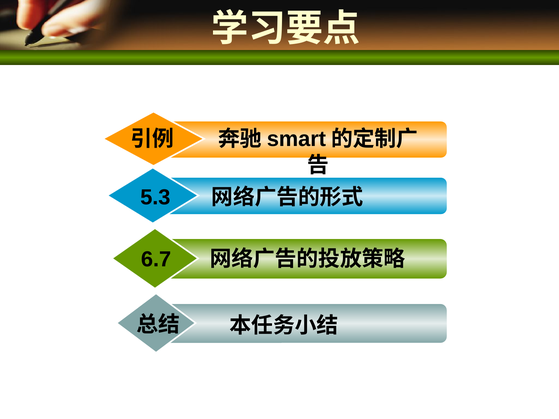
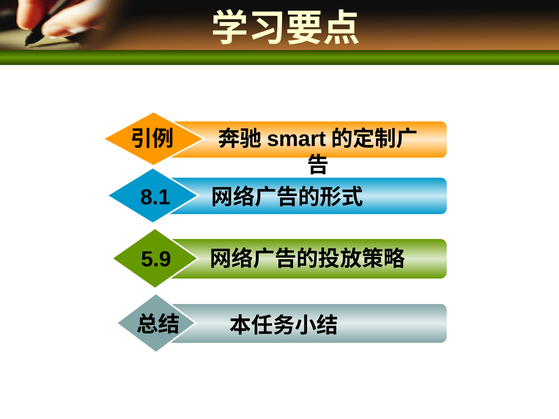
5.3: 5.3 -> 8.1 (155, 197)
6.7: 6.7 -> 5.9 (156, 260)
